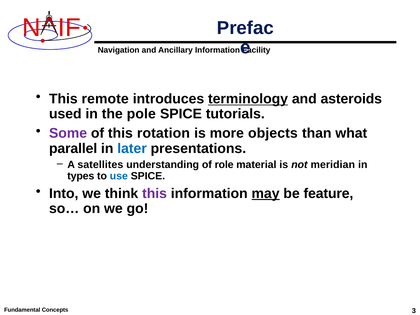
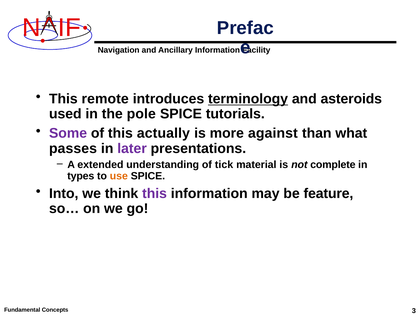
rotation: rotation -> actually (163, 133)
objects: objects -> against (273, 133)
parallel: parallel -> passes (73, 148)
later colour: blue -> purple (132, 148)
satellites: satellites -> extended (100, 165)
role: role -> tick (224, 165)
meridian: meridian -> complete (333, 165)
use colour: blue -> orange (119, 176)
may underline: present -> none (266, 194)
